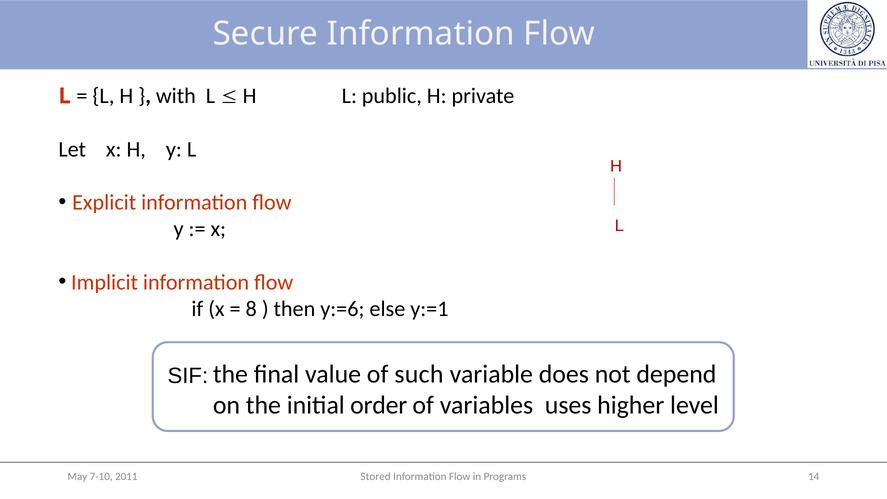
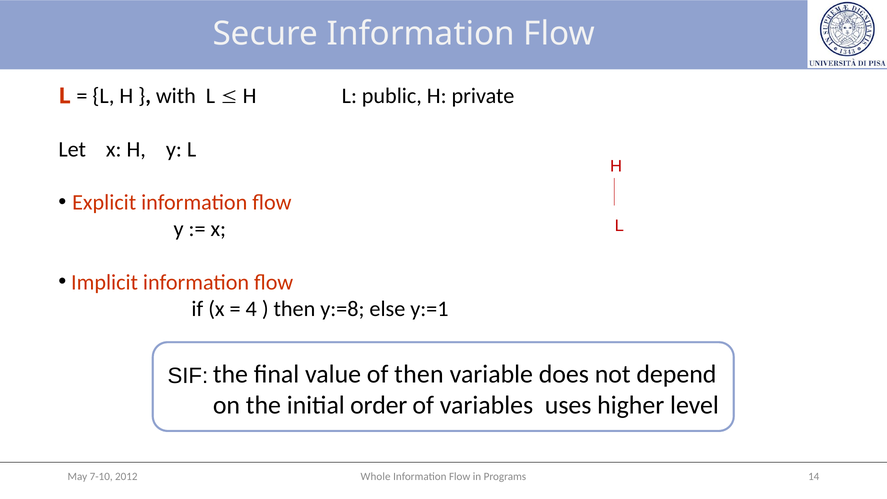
8: 8 -> 4 (251, 309)
y:=6: y:=6 -> y:=8 (342, 309)
of such: such -> then (419, 374)
Stored: Stored -> Whole (376, 476)
2011: 2011 -> 2012 (126, 476)
